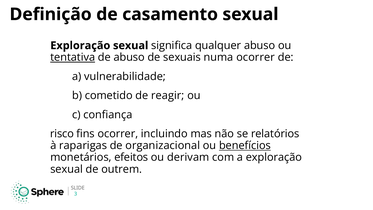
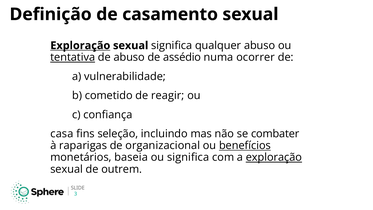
Exploração underline: none -> present (80, 46)
sexuais: sexuais -> assédio (182, 57)
risco: risco -> casa (62, 134)
fins ocorrer: ocorrer -> seleção (118, 134)
relatórios: relatórios -> combater (275, 134)
efeitos: efeitos -> baseia (131, 157)
ou derivam: derivam -> significa (188, 157)
exploração underline: none -> present (274, 157)
